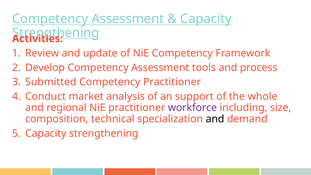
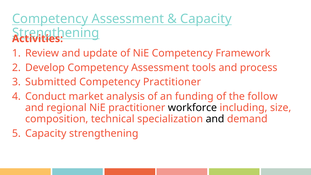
support: support -> funding (194, 96)
whole: whole -> follow (263, 96)
workforce colour: purple -> black (192, 108)
